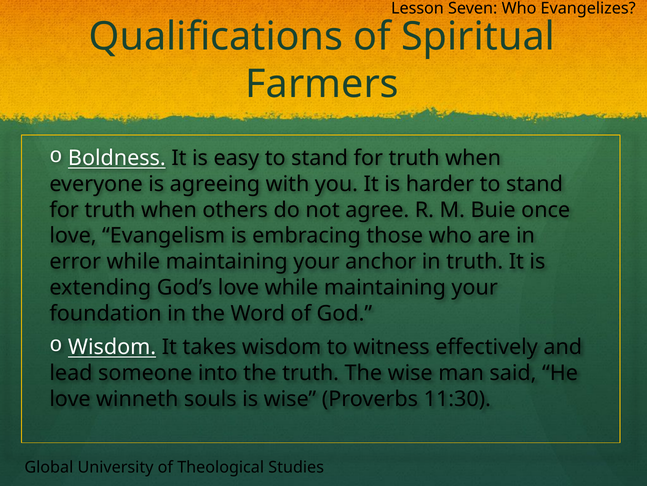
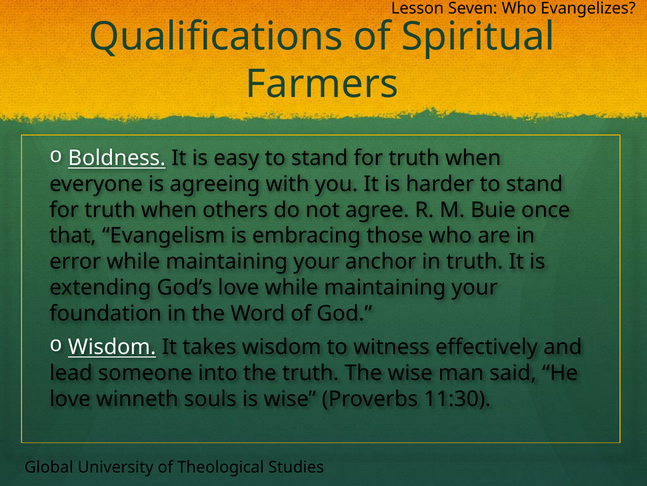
love: love -> that (73, 236)
